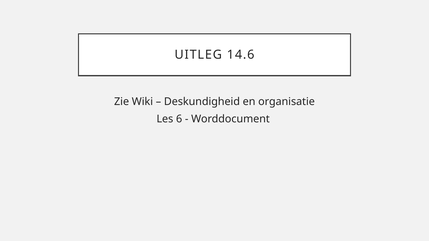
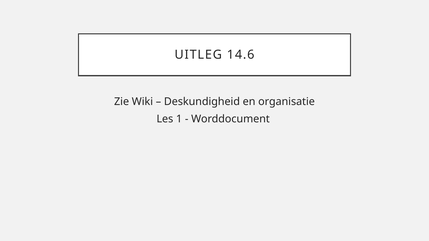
6: 6 -> 1 (179, 119)
